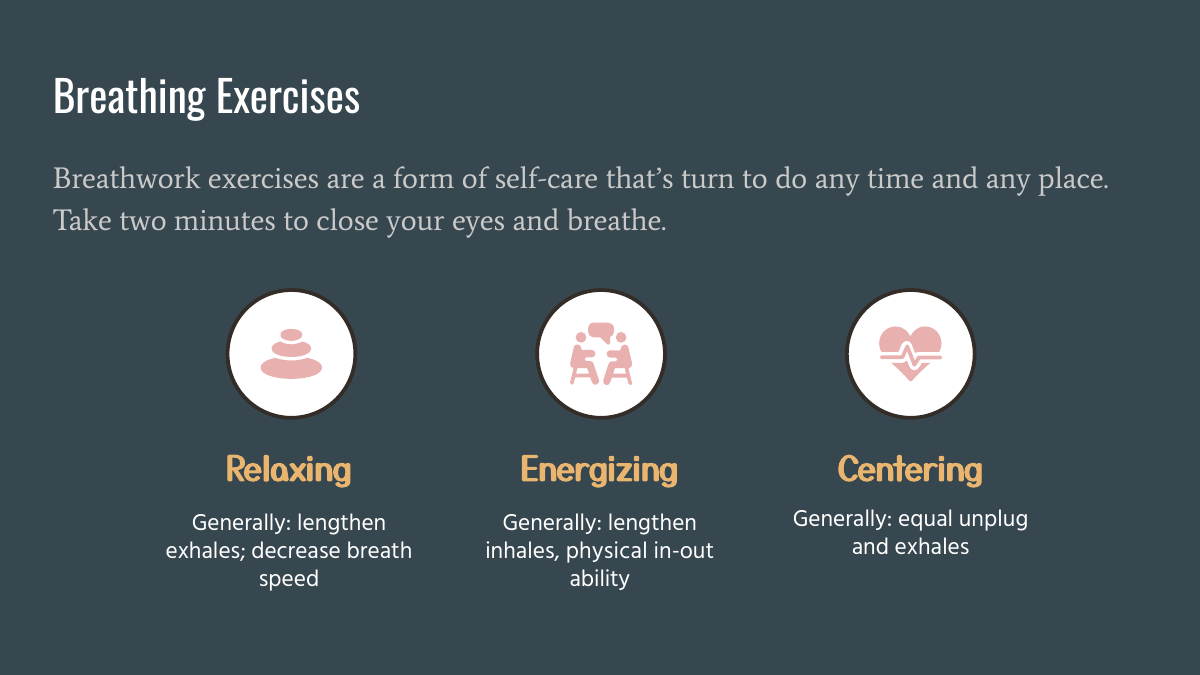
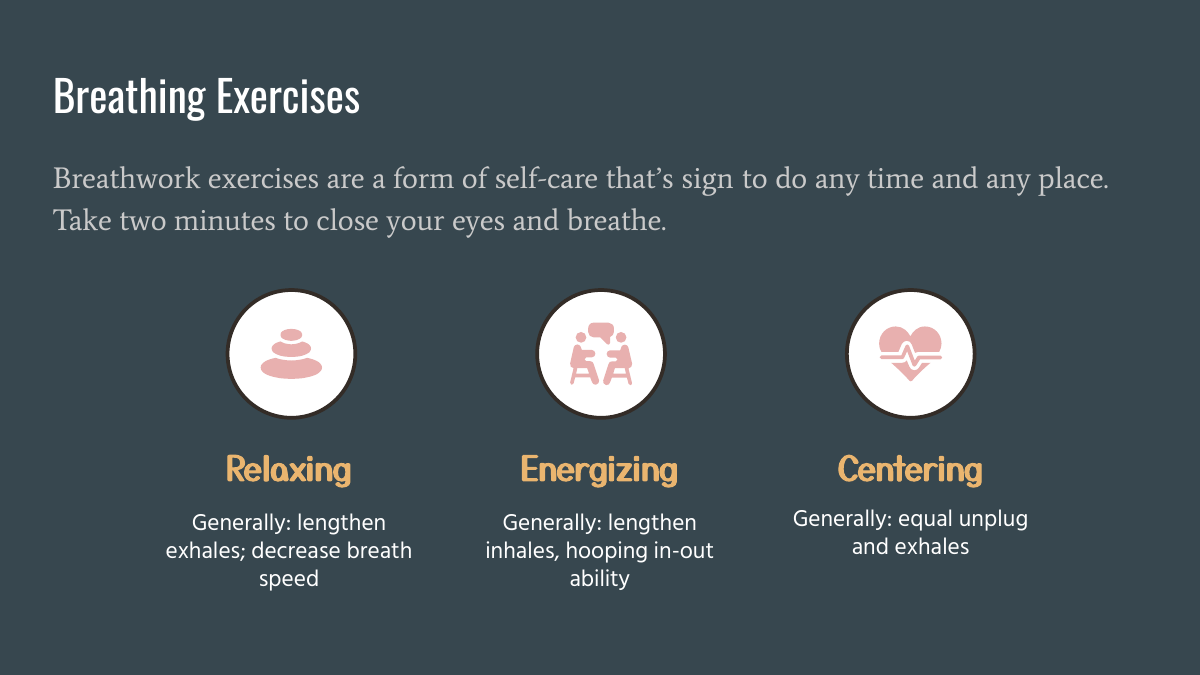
turn: turn -> sign (708, 179)
physical: physical -> hooping (607, 551)
